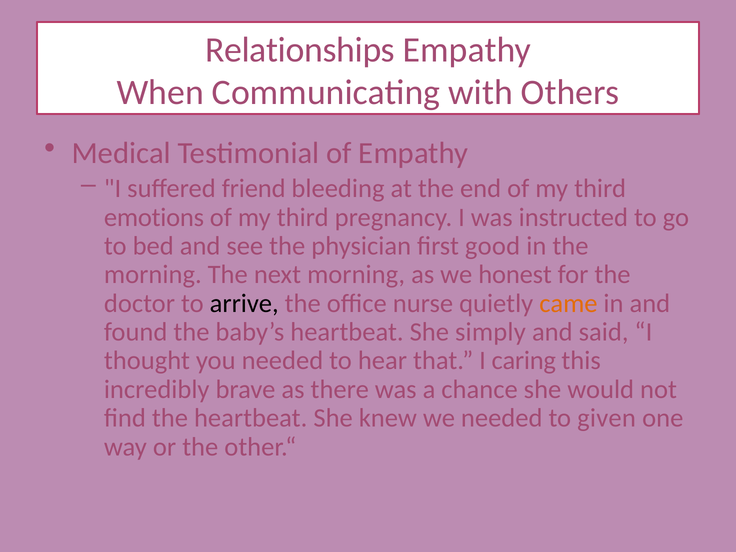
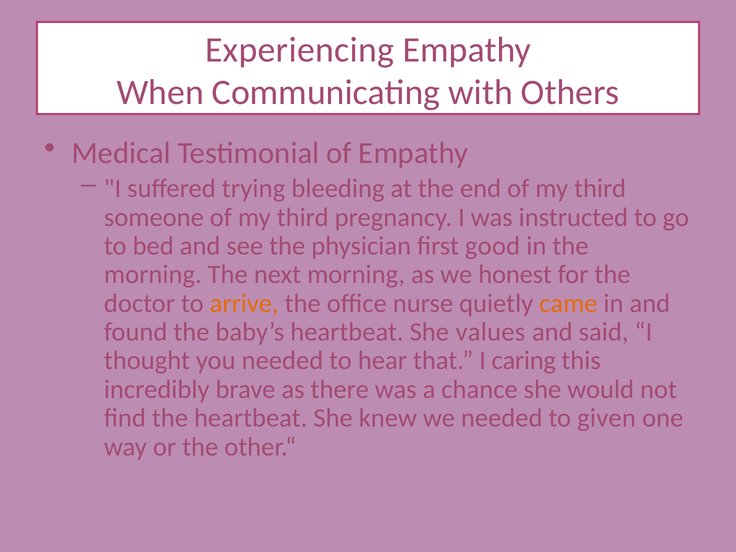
Relationships: Relationships -> Experiencing (300, 50)
friend: friend -> trying (254, 189)
emotions: emotions -> someone (154, 217)
arrive colour: black -> orange (244, 303)
simply: simply -> values (490, 332)
